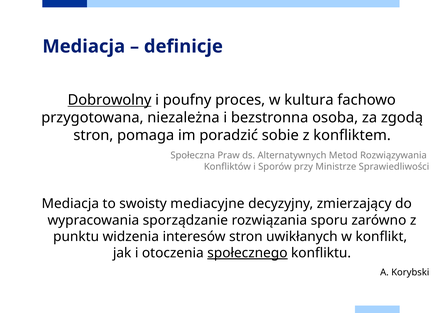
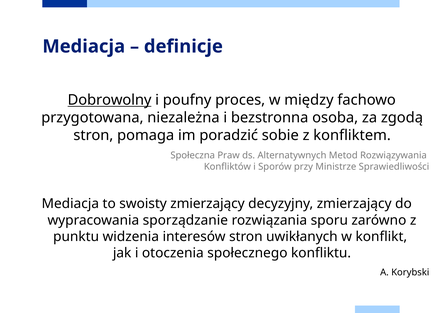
kultura: kultura -> między (309, 100)
swoisty mediacyjne: mediacyjne -> zmierzający (207, 203)
społecznego underline: present -> none (247, 253)
